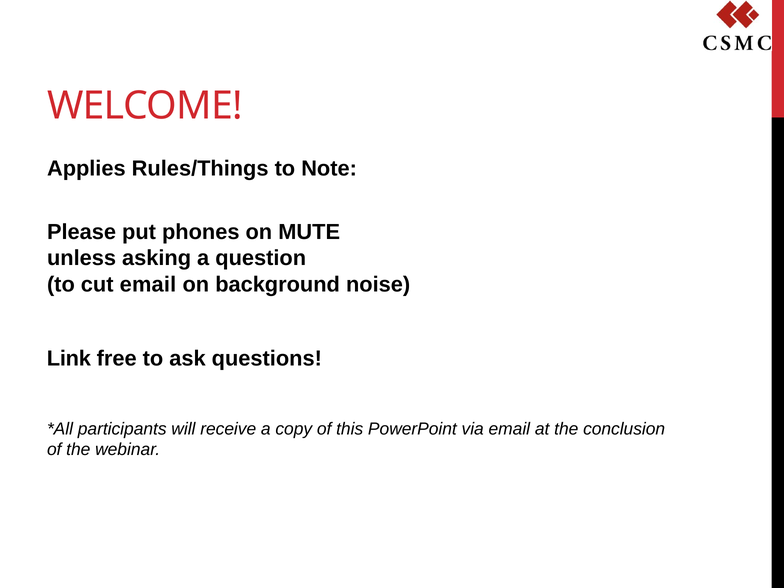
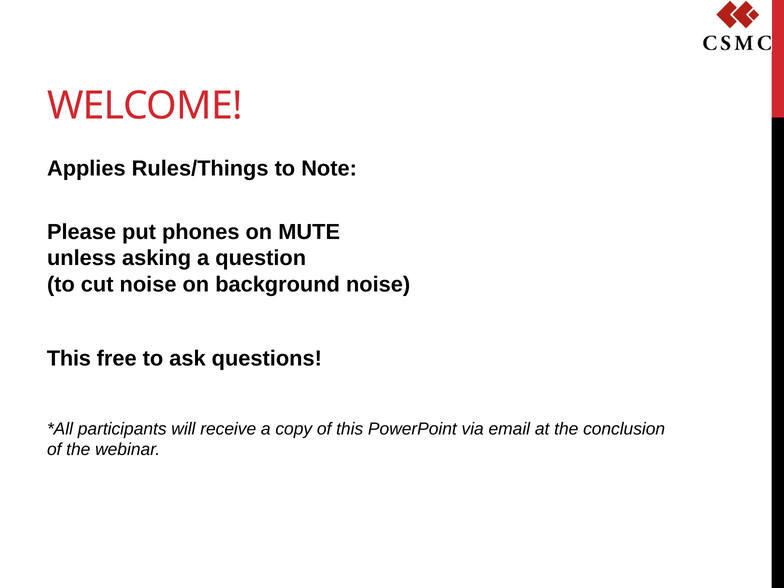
cut email: email -> noise (148, 284)
Link: Link -> This (69, 359)
